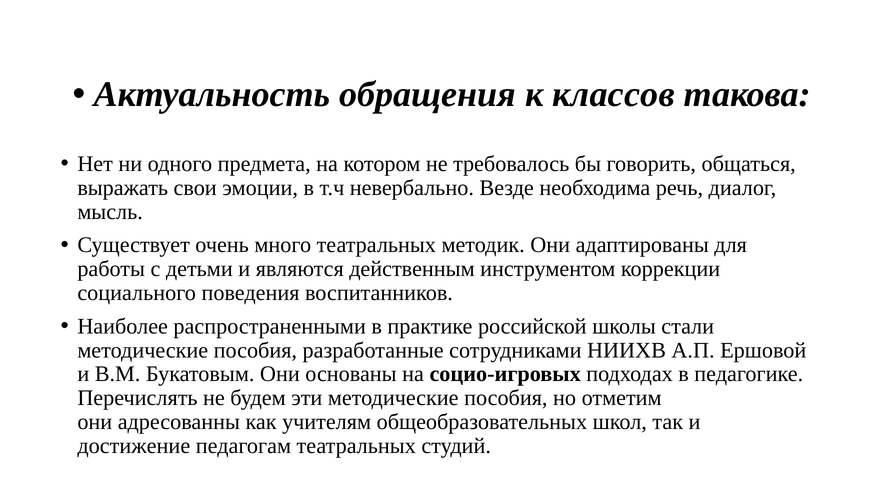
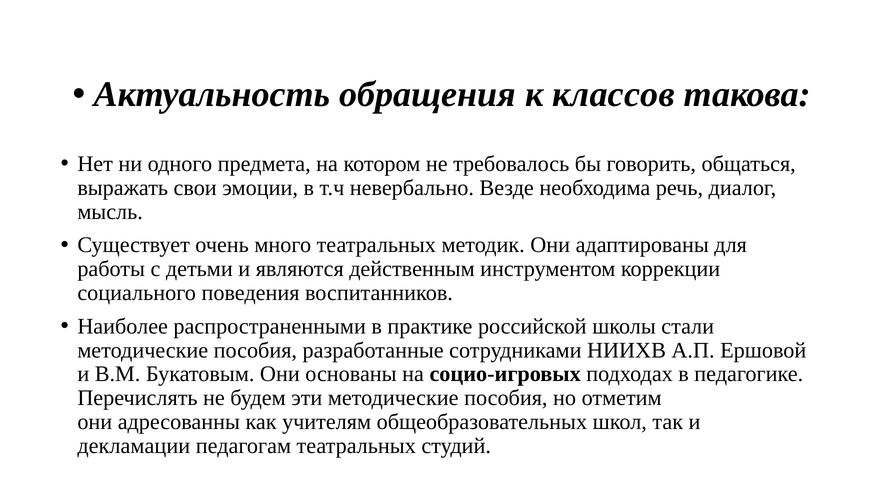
достижение: достижение -> декламации (134, 446)
